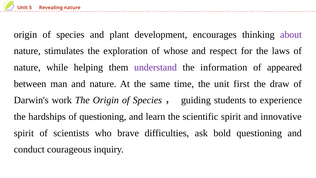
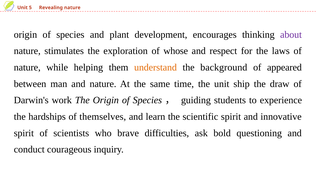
understand colour: purple -> orange (155, 67)
information: information -> background (224, 67)
first: first -> ship (242, 84)
of questioning: questioning -> themselves (103, 116)
